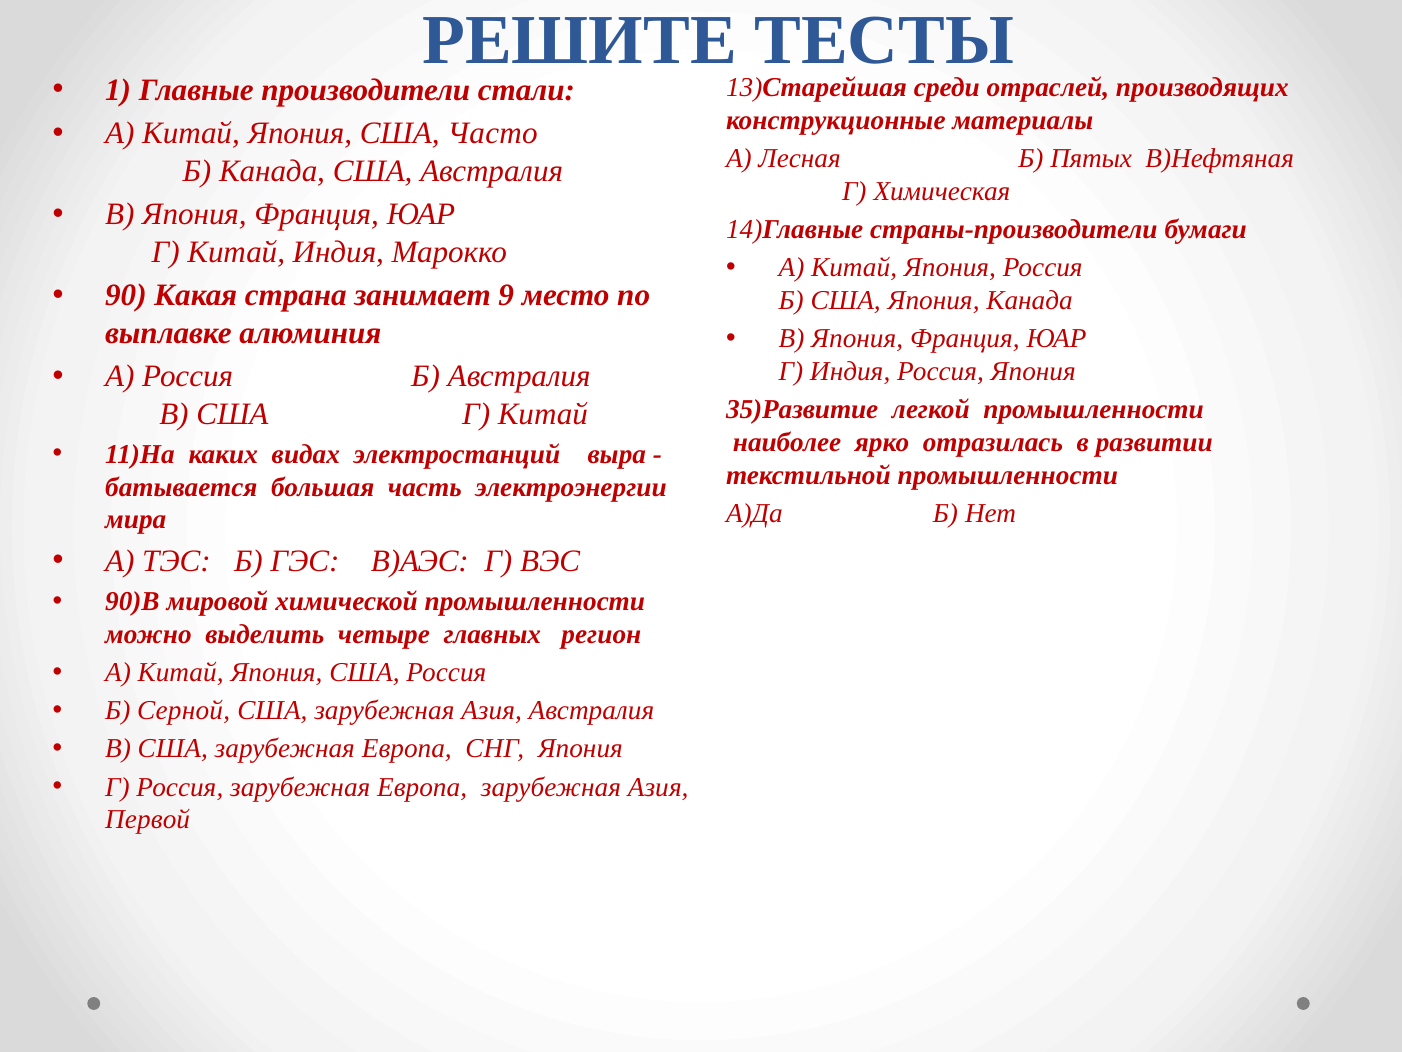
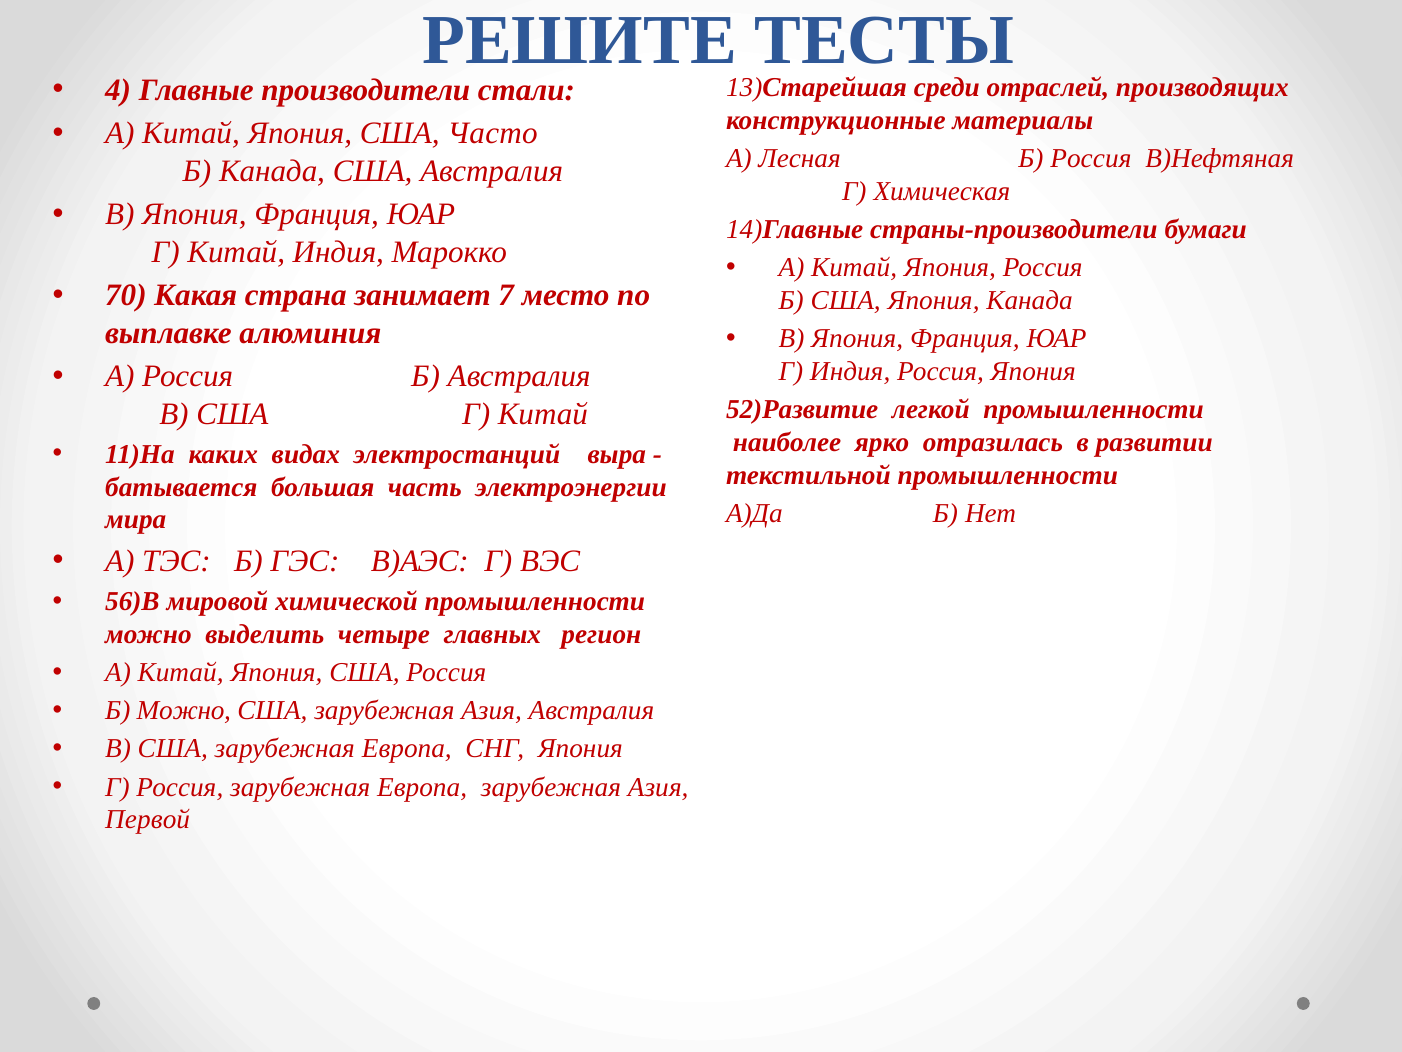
1: 1 -> 4 (118, 90)
Б Пятых: Пятых -> Россия (1091, 158)
90: 90 -> 70 (126, 295)
9: 9 -> 7 (506, 295)
35)Развитие: 35)Развитие -> 52)Развитие (802, 410)
90)В: 90)В -> 56)В (132, 601)
Б Серной: Серной -> Можно (184, 710)
